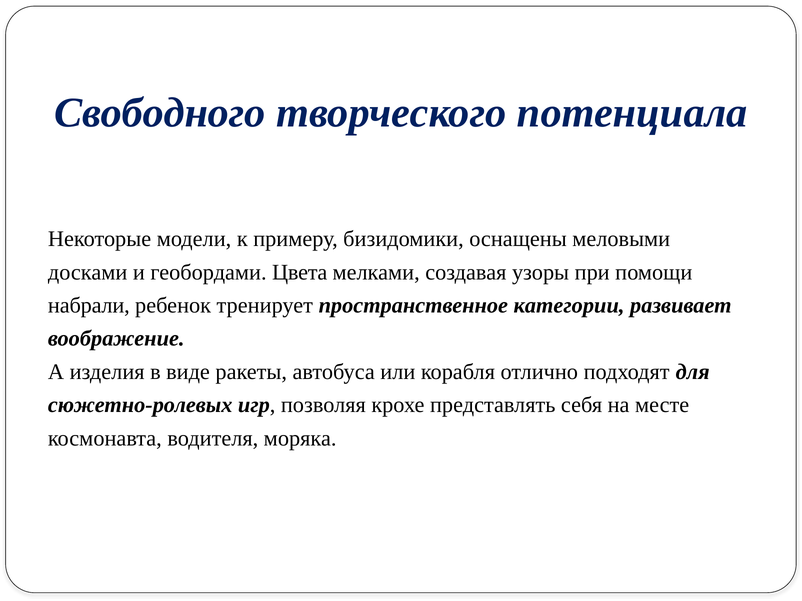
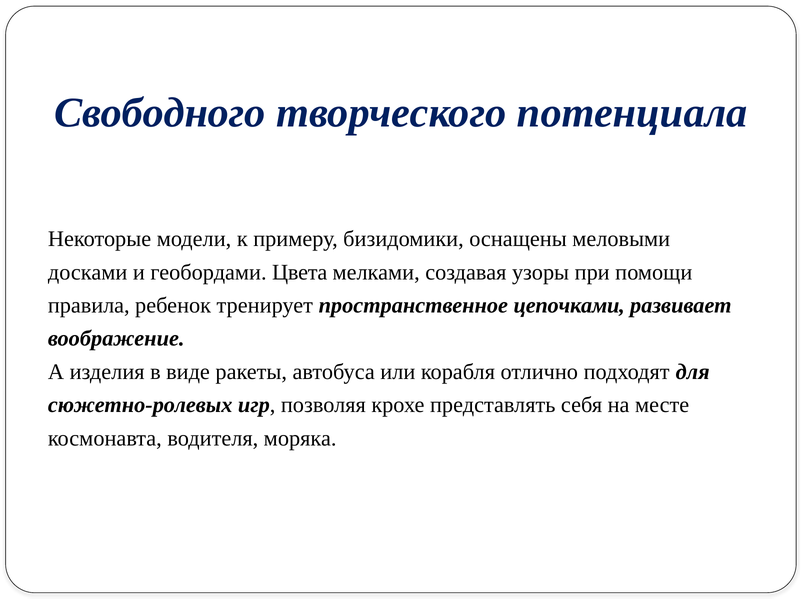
набрали: набрали -> правила (89, 306)
категории: категории -> цепочками (569, 306)
